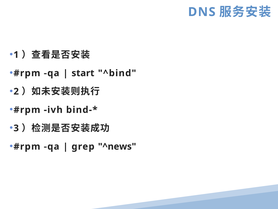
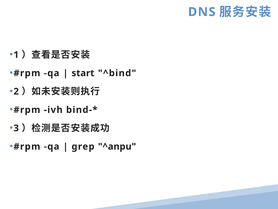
^news: ^news -> ^anpu (117, 146)
